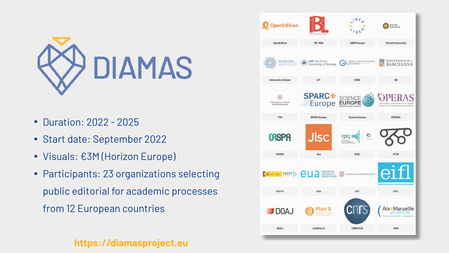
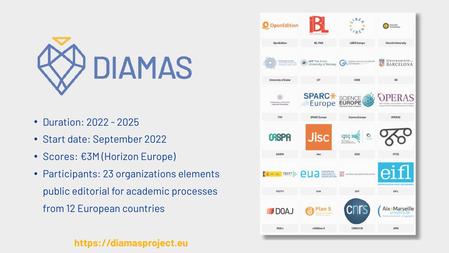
Visuals: Visuals -> Scores (60, 157)
selecting: selecting -> elements (199, 174)
